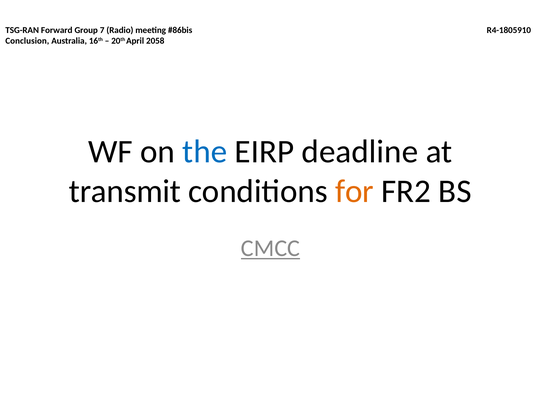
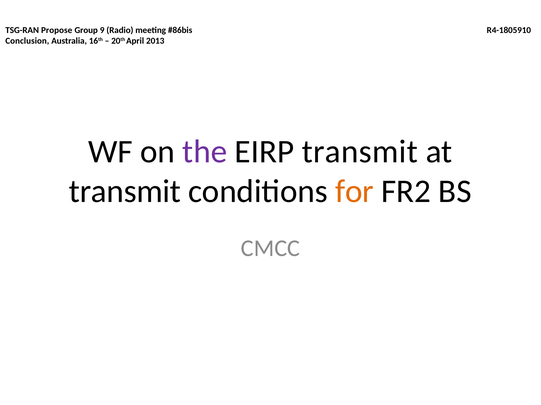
Forward: Forward -> Propose (57, 30)
7: 7 -> 9 (102, 30)
2058: 2058 -> 2013 (155, 41)
the colour: blue -> purple (205, 152)
EIRP deadline: deadline -> transmit (360, 152)
CMCC underline: present -> none (270, 249)
